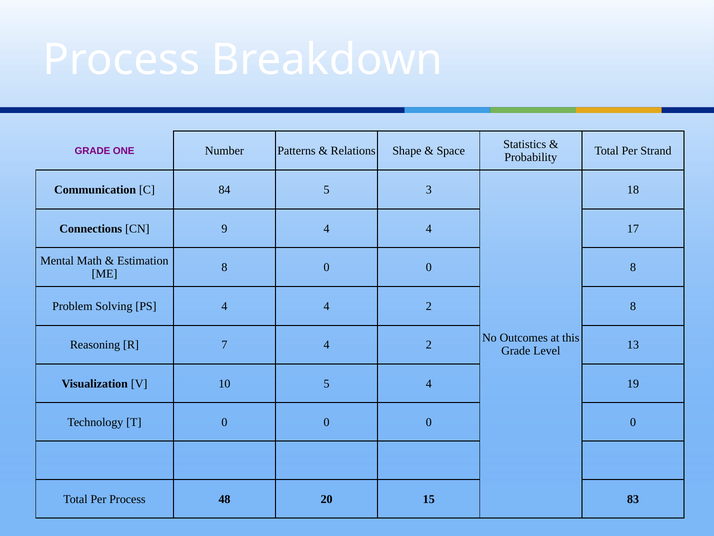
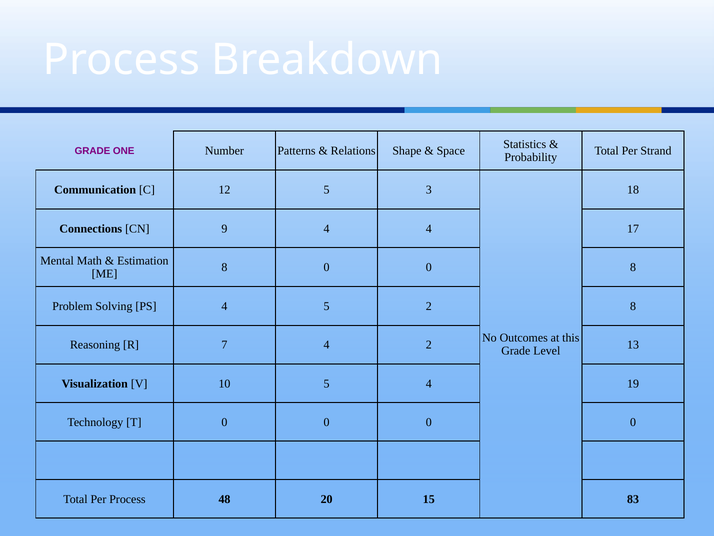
84: 84 -> 12 (224, 190)
PS 4 4: 4 -> 5 (327, 306)
